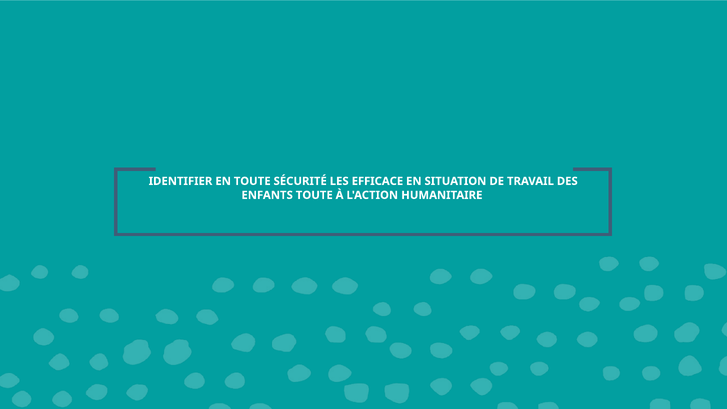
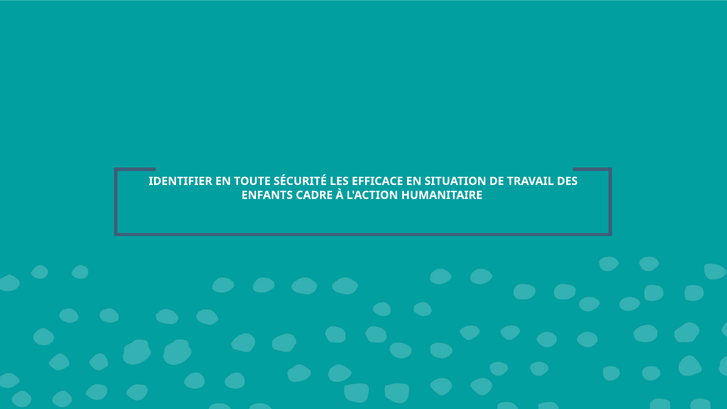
ENFANTS TOUTE: TOUTE -> CADRE (314, 195)
